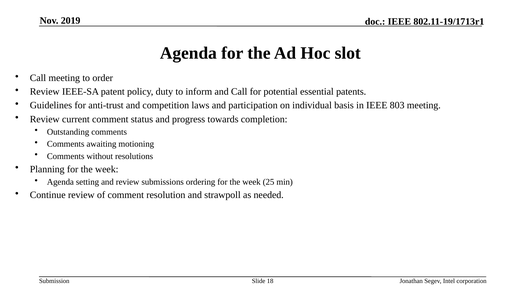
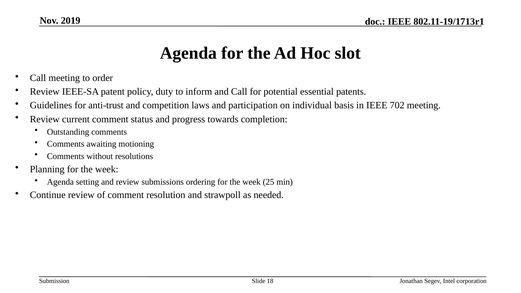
803: 803 -> 702 (397, 105)
